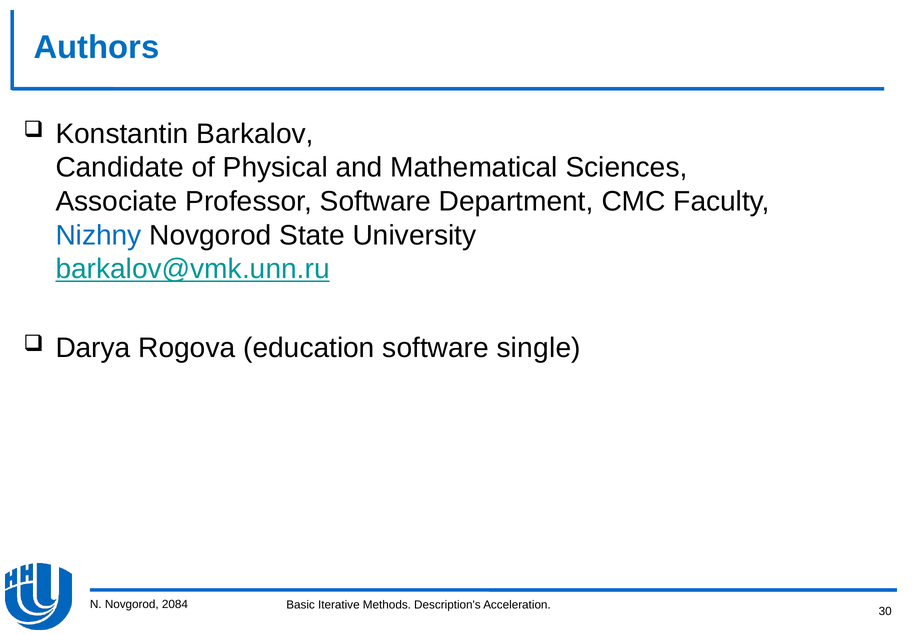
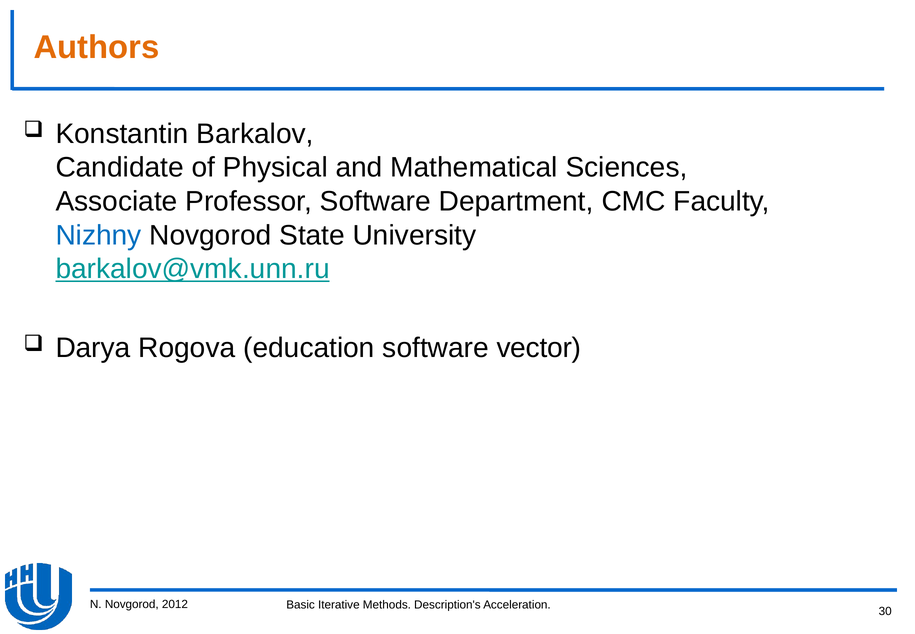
Authors colour: blue -> orange (96, 47)
single: single -> vector (539, 348)
2084: 2084 -> 2012 (175, 604)
